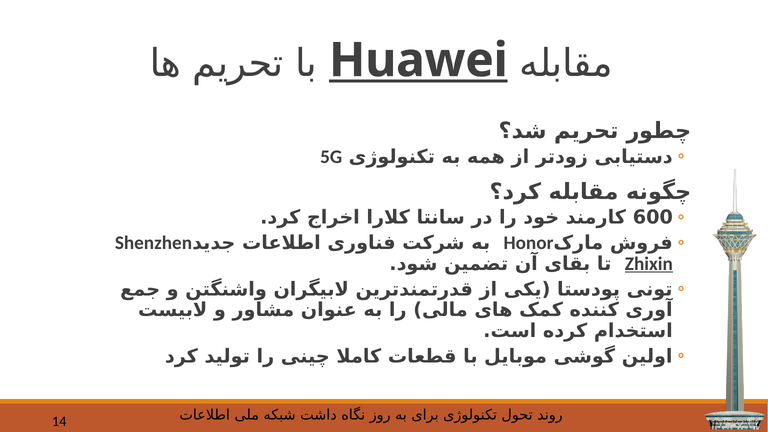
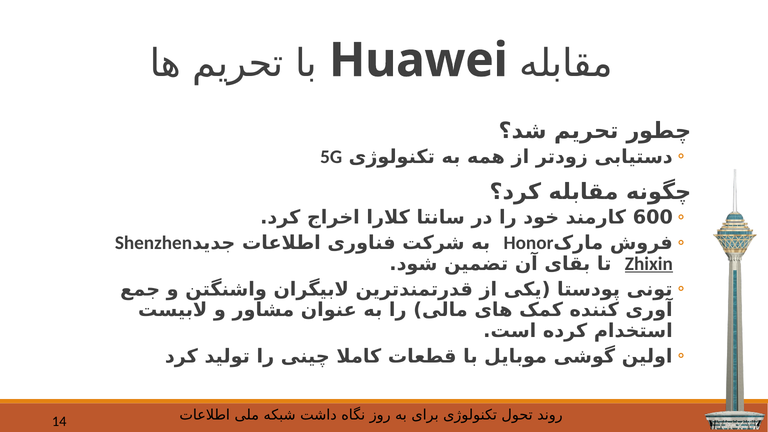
Huawei underline: present -> none (418, 60)
